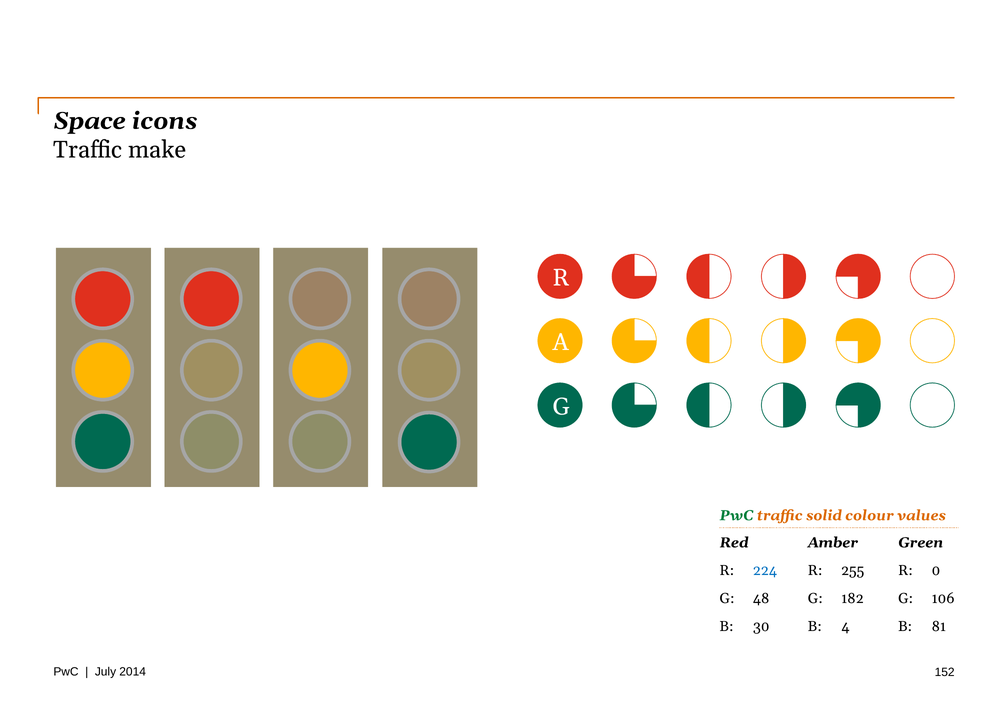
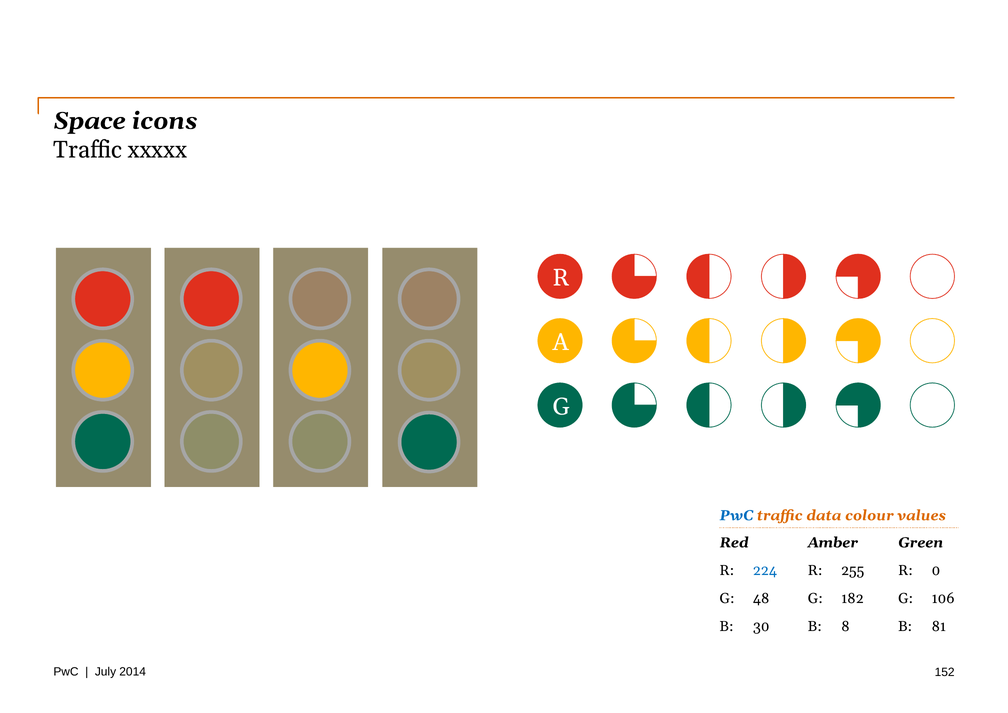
make: make -> xxxxx (157, 150)
PwC colour: green -> blue (736, 515)
solid: solid -> data (824, 515)
4: 4 -> 8 (846, 627)
